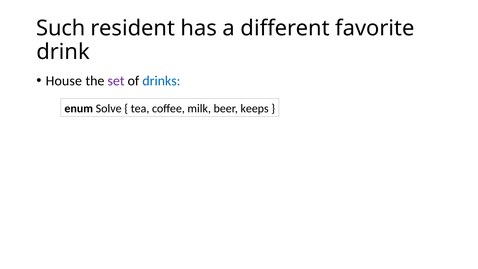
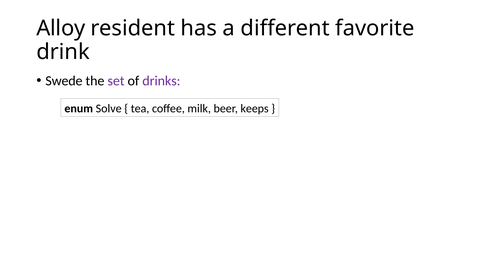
Such: Such -> Alloy (61, 28)
House: House -> Swede (64, 81)
drinks colour: blue -> purple (161, 81)
